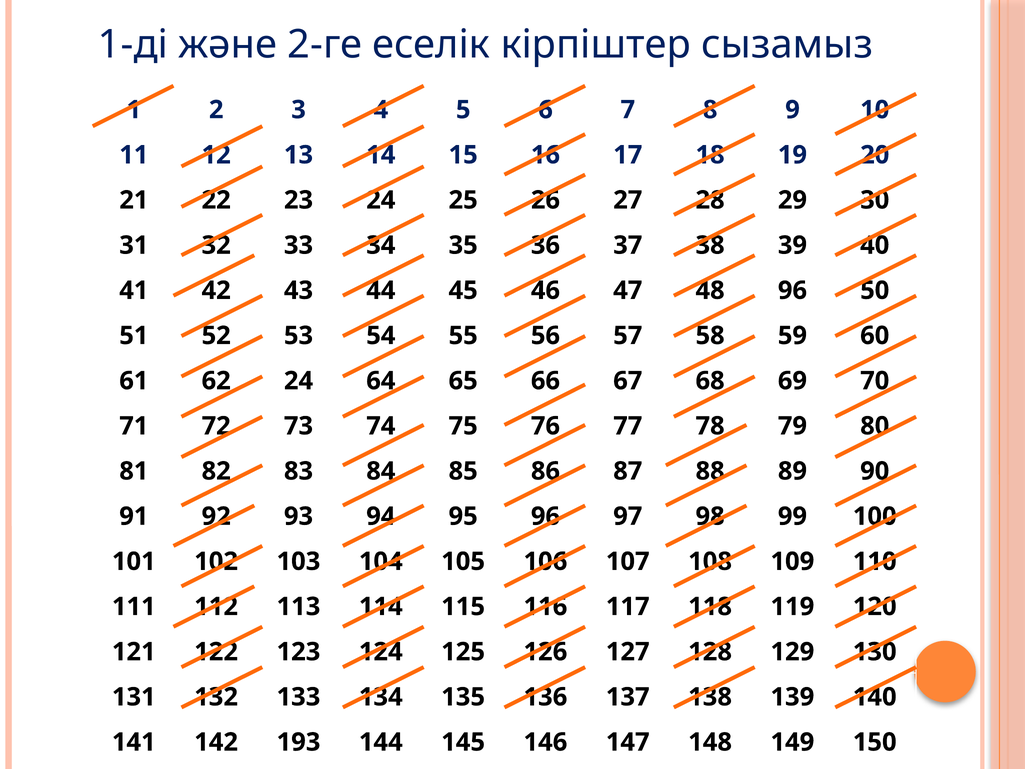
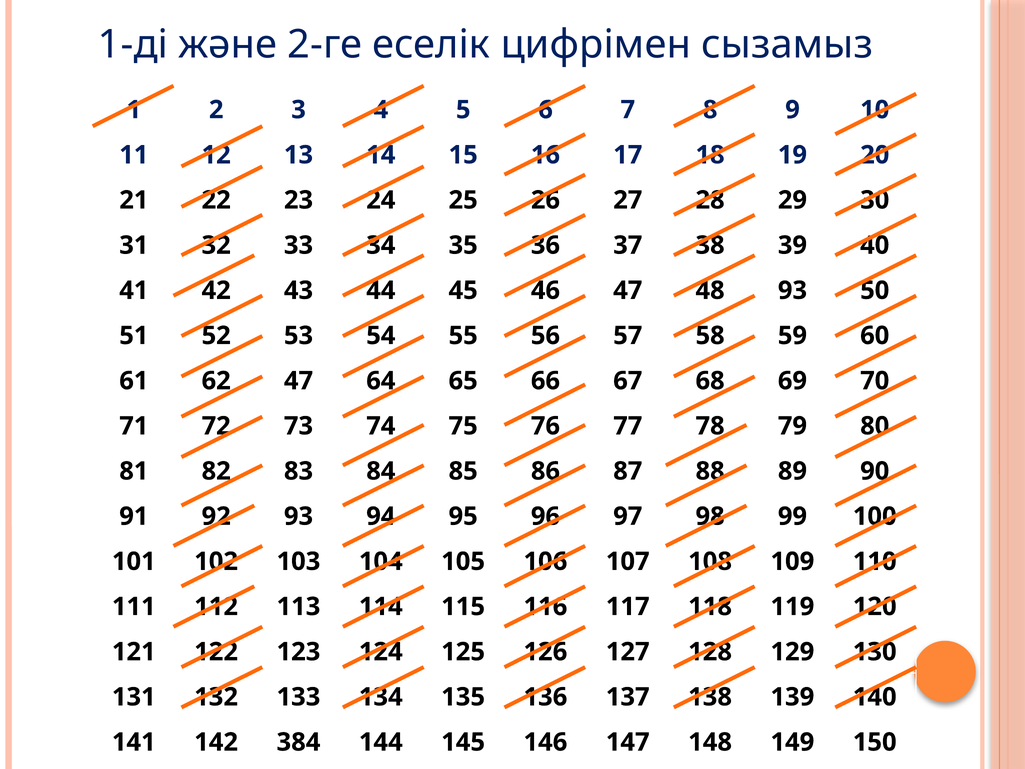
кірпіштер: кірпіштер -> цифрімен (596, 45)
48 96: 96 -> 93 (792, 290)
62 24: 24 -> 47 (299, 381)
193: 193 -> 384 (298, 742)
